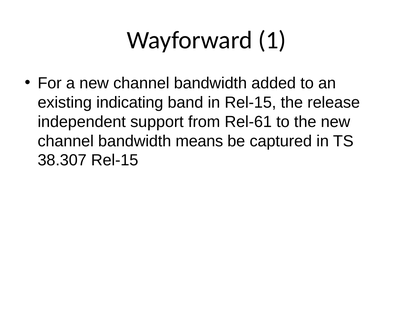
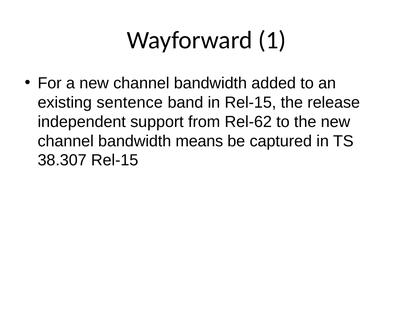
indicating: indicating -> sentence (130, 102)
Rel-61: Rel-61 -> Rel-62 (248, 122)
